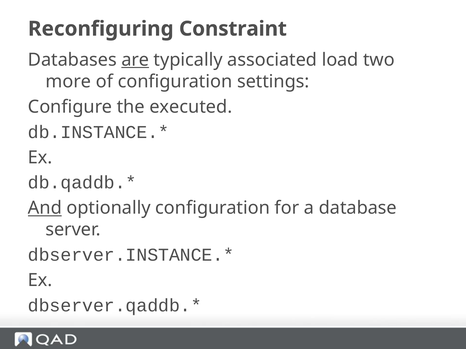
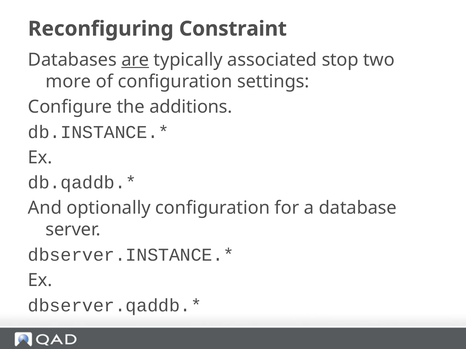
load: load -> stop (340, 60)
executed: executed -> additions (191, 107)
And underline: present -> none (45, 208)
